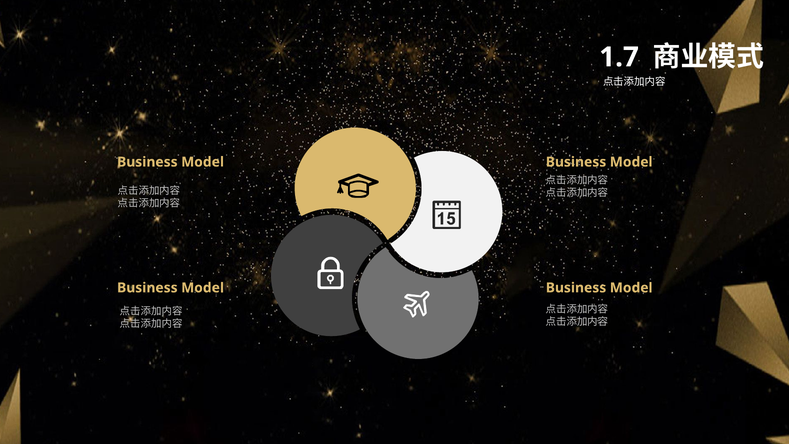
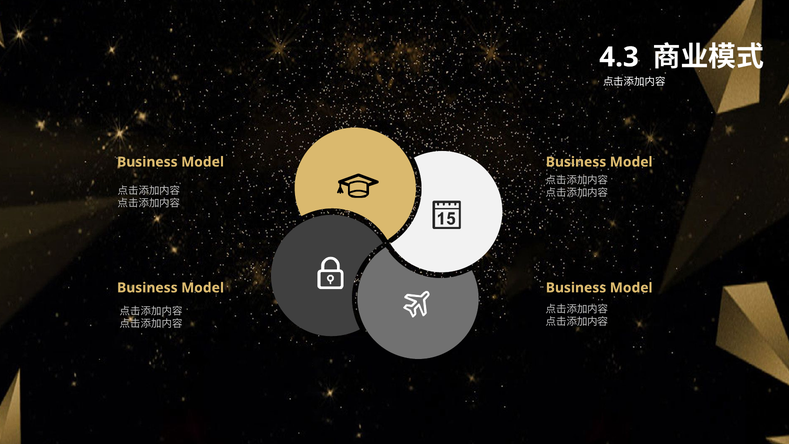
1.7: 1.7 -> 4.3 (619, 57)
